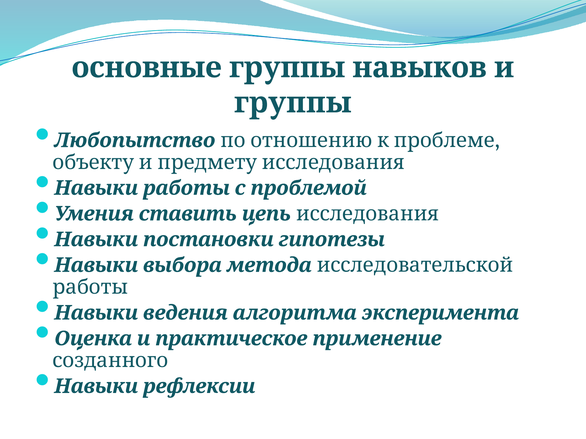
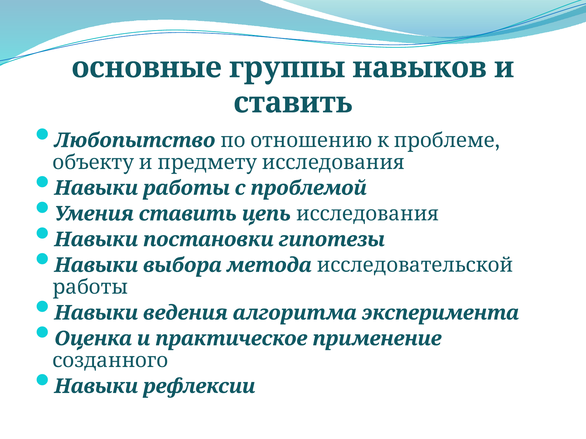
группы: группы -> ставить (293, 103)
